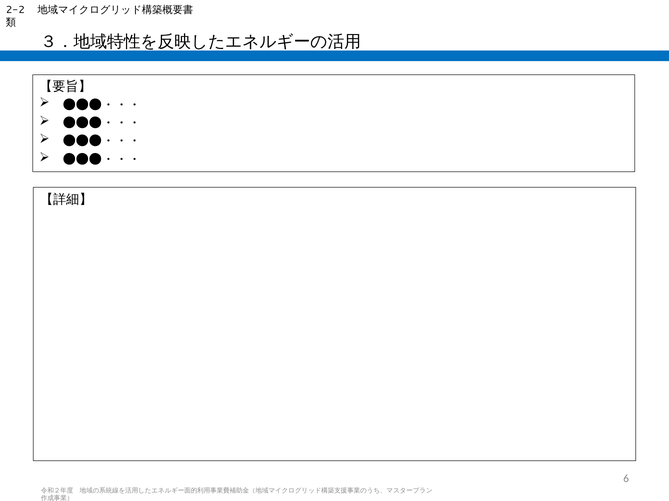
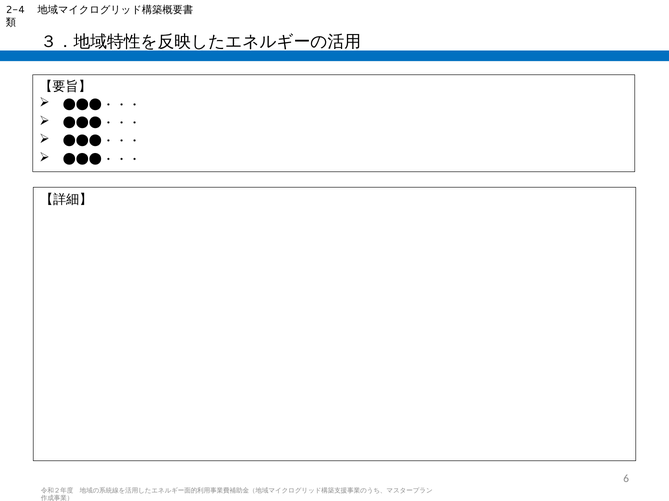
2-2: 2-2 -> 2-4 (15, 10)
